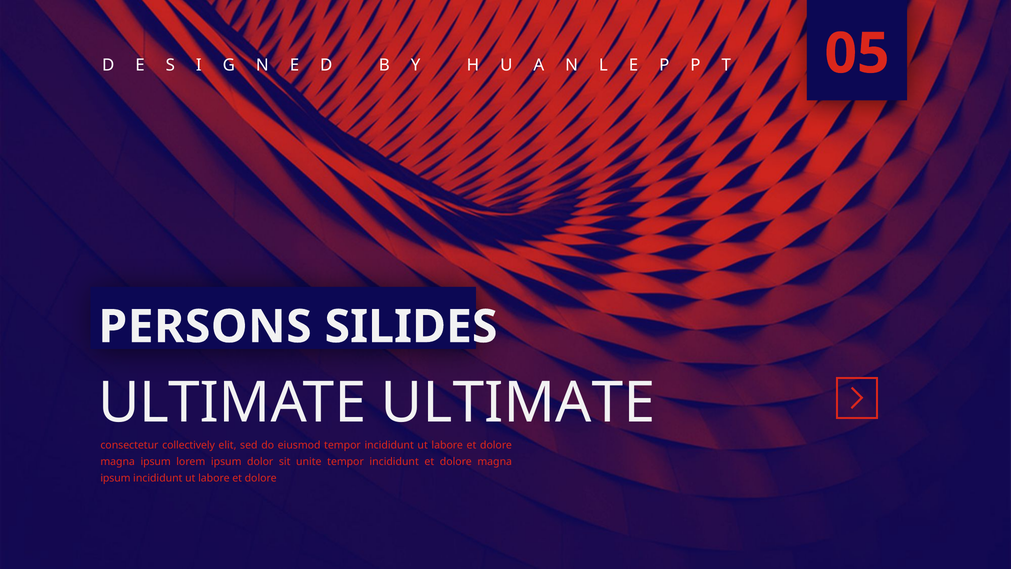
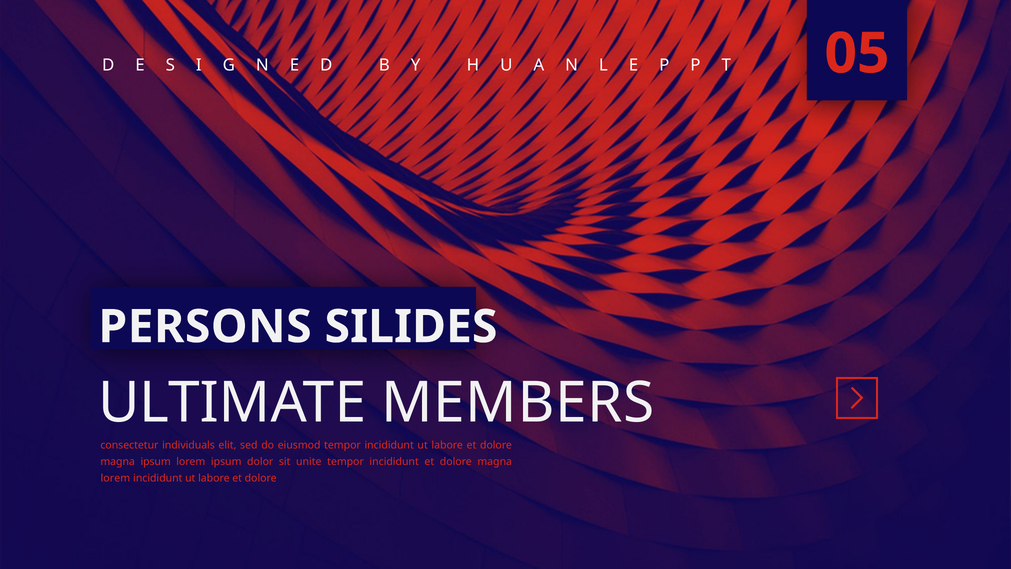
ULTIMATE ULTIMATE: ULTIMATE -> MEMBERS (518, 403)
collectively: collectively -> individuals (189, 445)
ipsum: ipsum -> lorem (115, 478)
